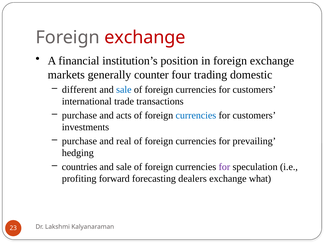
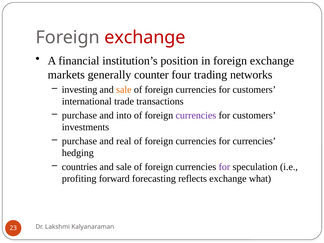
domestic: domestic -> networks (251, 75)
different: different -> investing (80, 90)
sale colour: blue -> orange (124, 90)
acts: acts -> into (124, 115)
currencies colour: blue -> purple (196, 115)
for prevailing: prevailing -> currencies (254, 141)
dealers: dealers -> reflects (193, 179)
